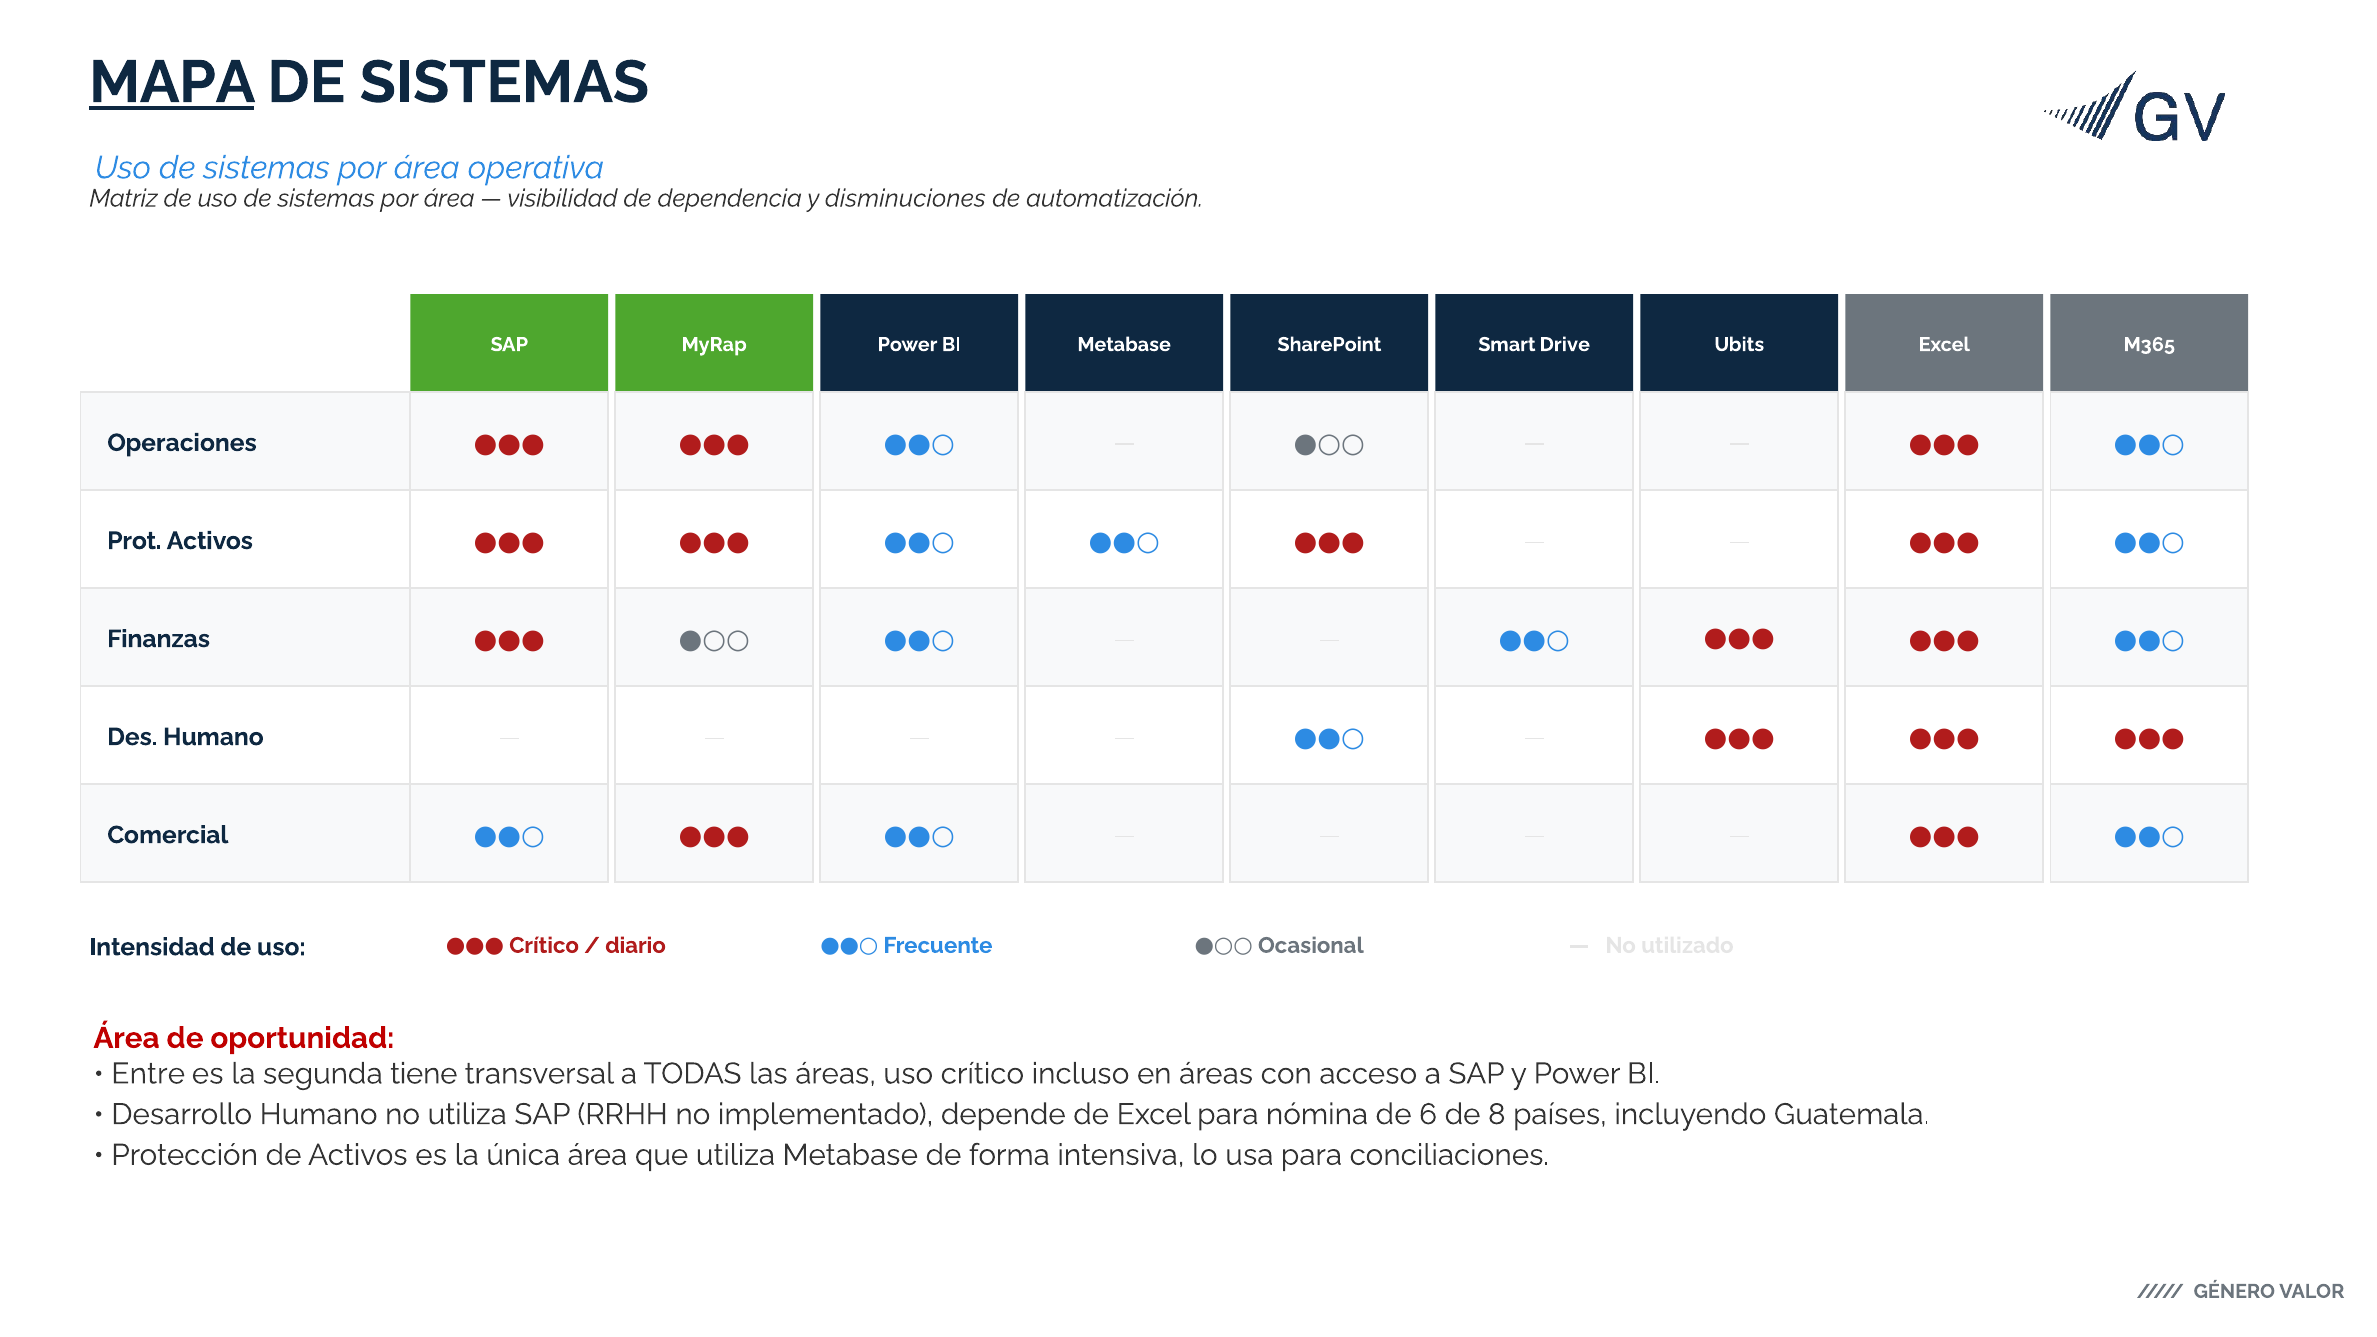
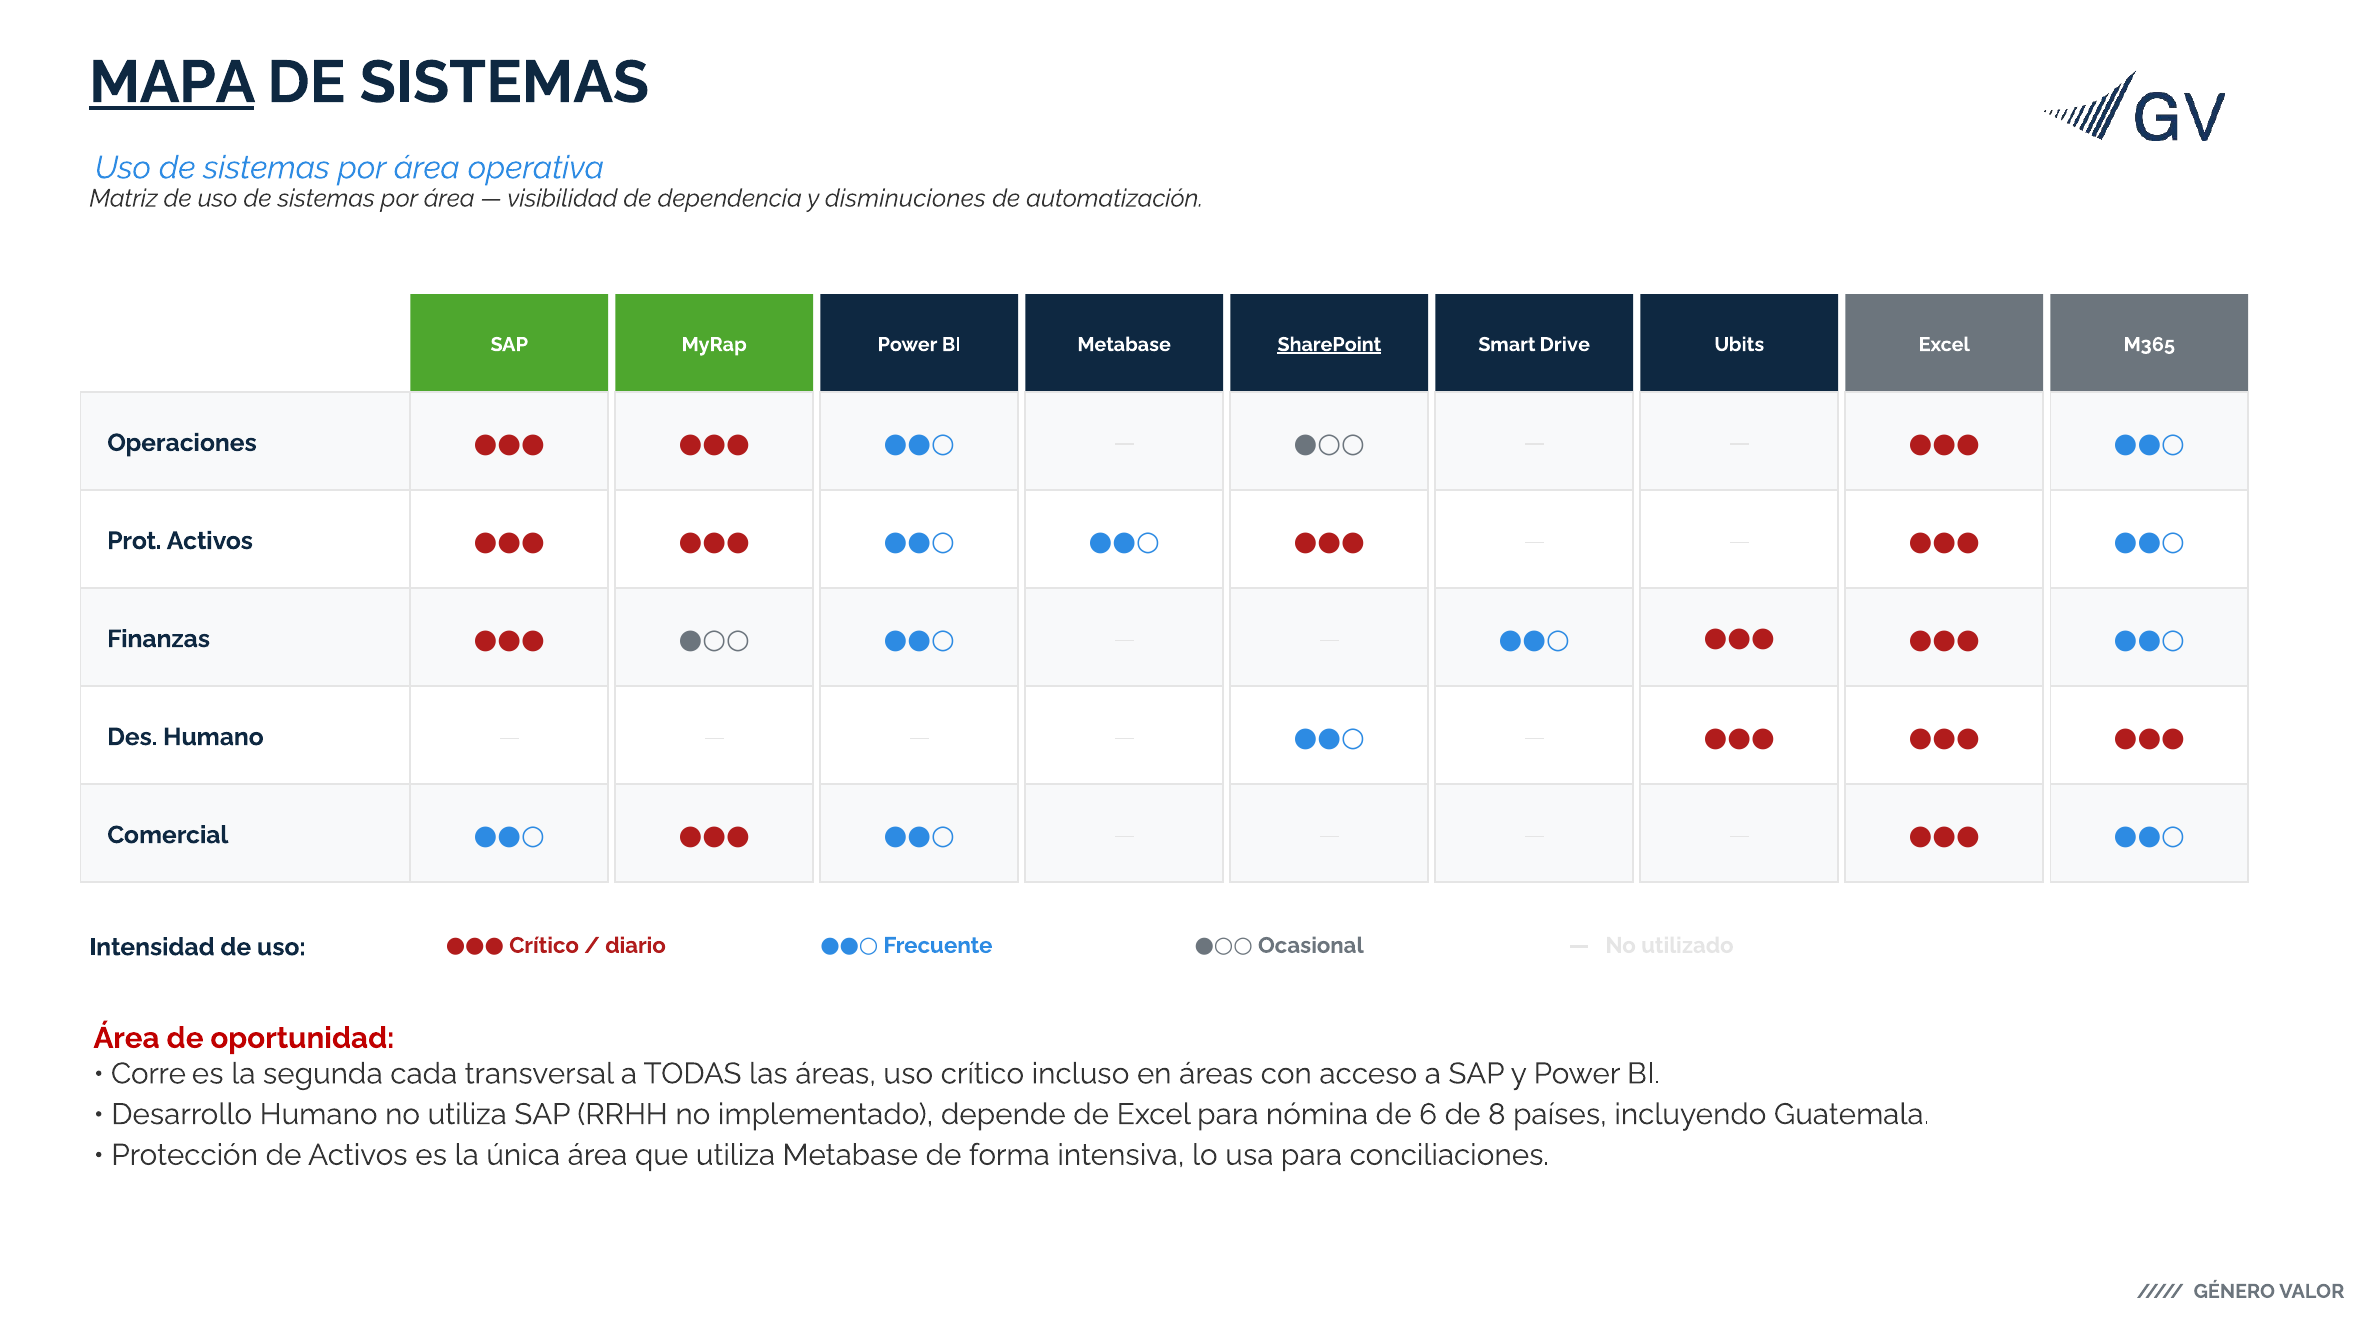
SharePoint underline: none -> present (1329, 345)
Entre: Entre -> Corre (148, 1074)
tiene: tiene -> cada (424, 1074)
